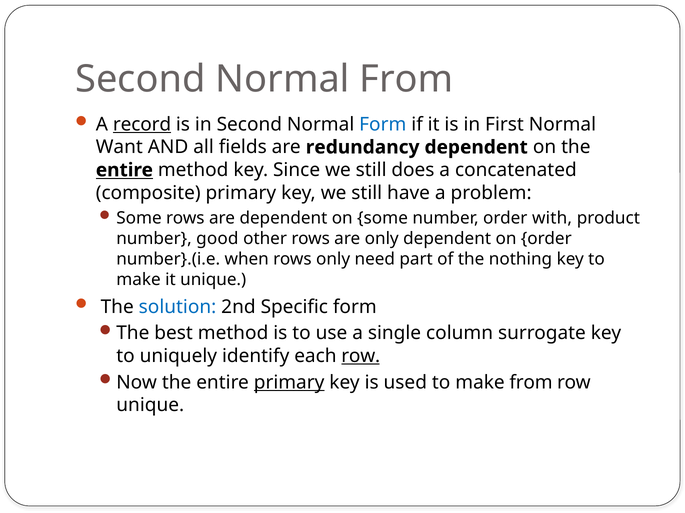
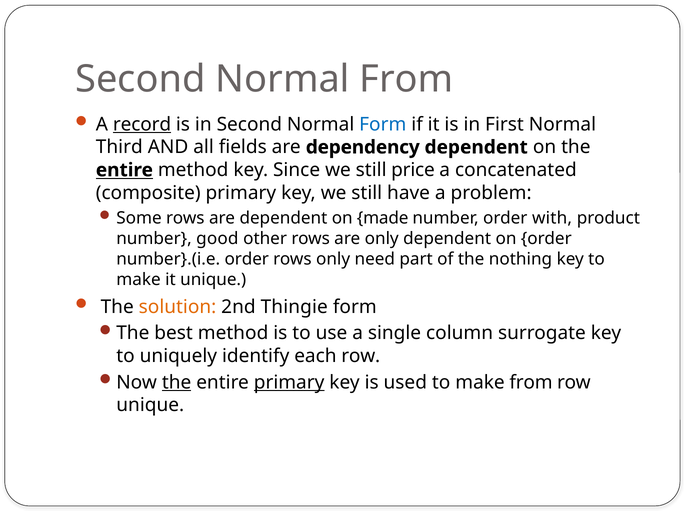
Want: Want -> Third (119, 147)
redundancy: redundancy -> dependency (363, 147)
does: does -> price (413, 170)
on some: some -> made (383, 218)
number}.(i.e when: when -> order (247, 259)
solution colour: blue -> orange (178, 307)
Specific: Specific -> Thingie (294, 307)
row underline: present -> none (361, 356)
the underline: none -> present (177, 383)
